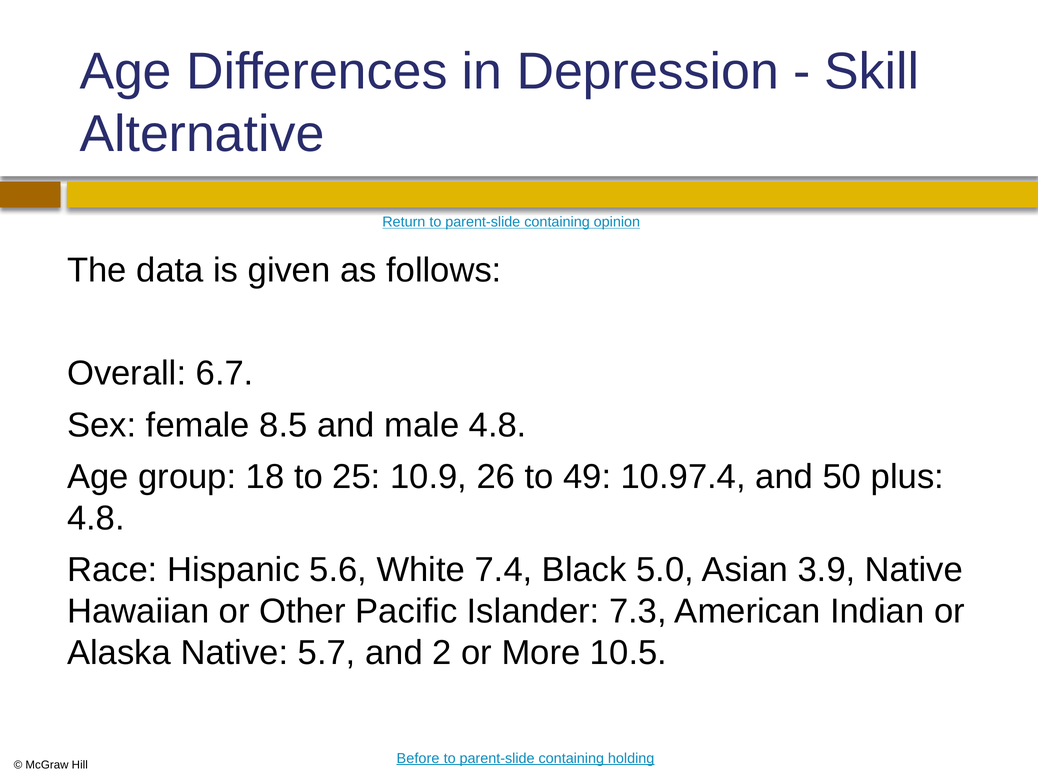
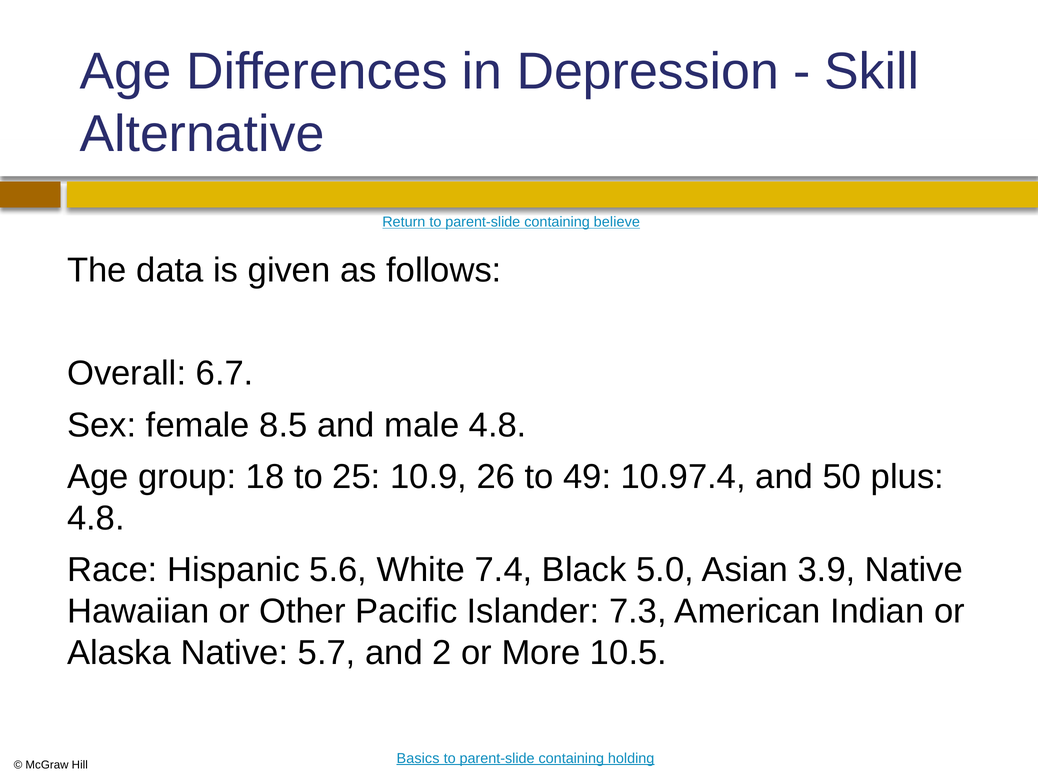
opinion: opinion -> believe (617, 222)
Before: Before -> Basics (418, 759)
